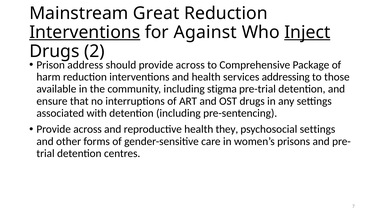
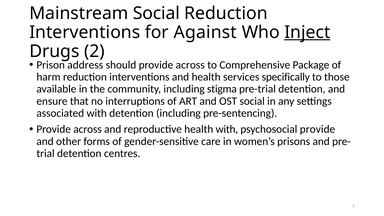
Mainstream Great: Great -> Social (156, 13)
Interventions underline: present -> none (85, 32)
addressing: addressing -> specifically (286, 77)
OST drugs: drugs -> social (252, 101)
health they: they -> with (227, 129)
psychosocial settings: settings -> provide (317, 129)
